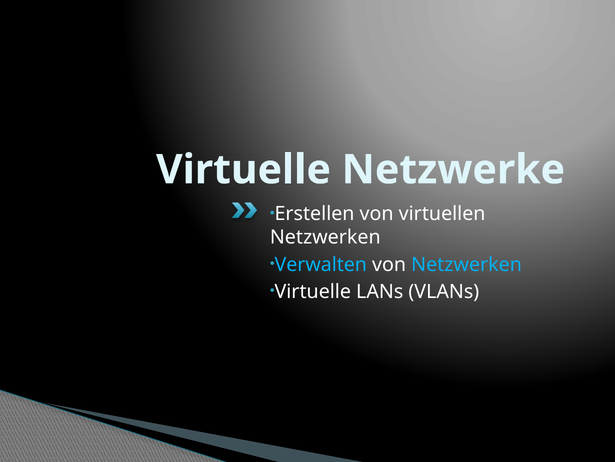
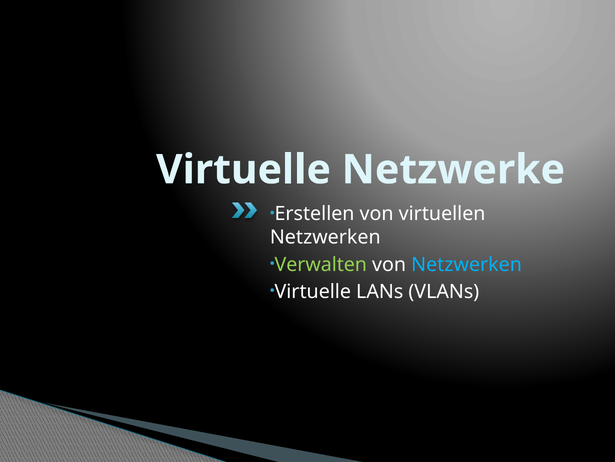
Verwalten colour: light blue -> light green (321, 264)
